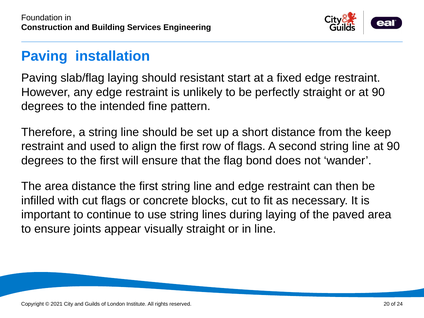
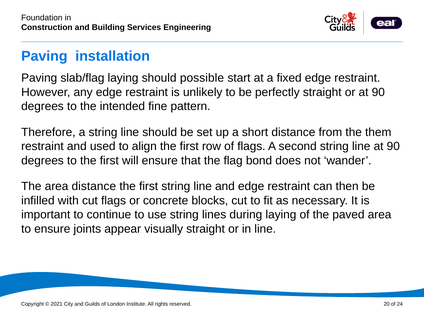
resistant: resistant -> possible (202, 78)
keep: keep -> them (378, 132)
